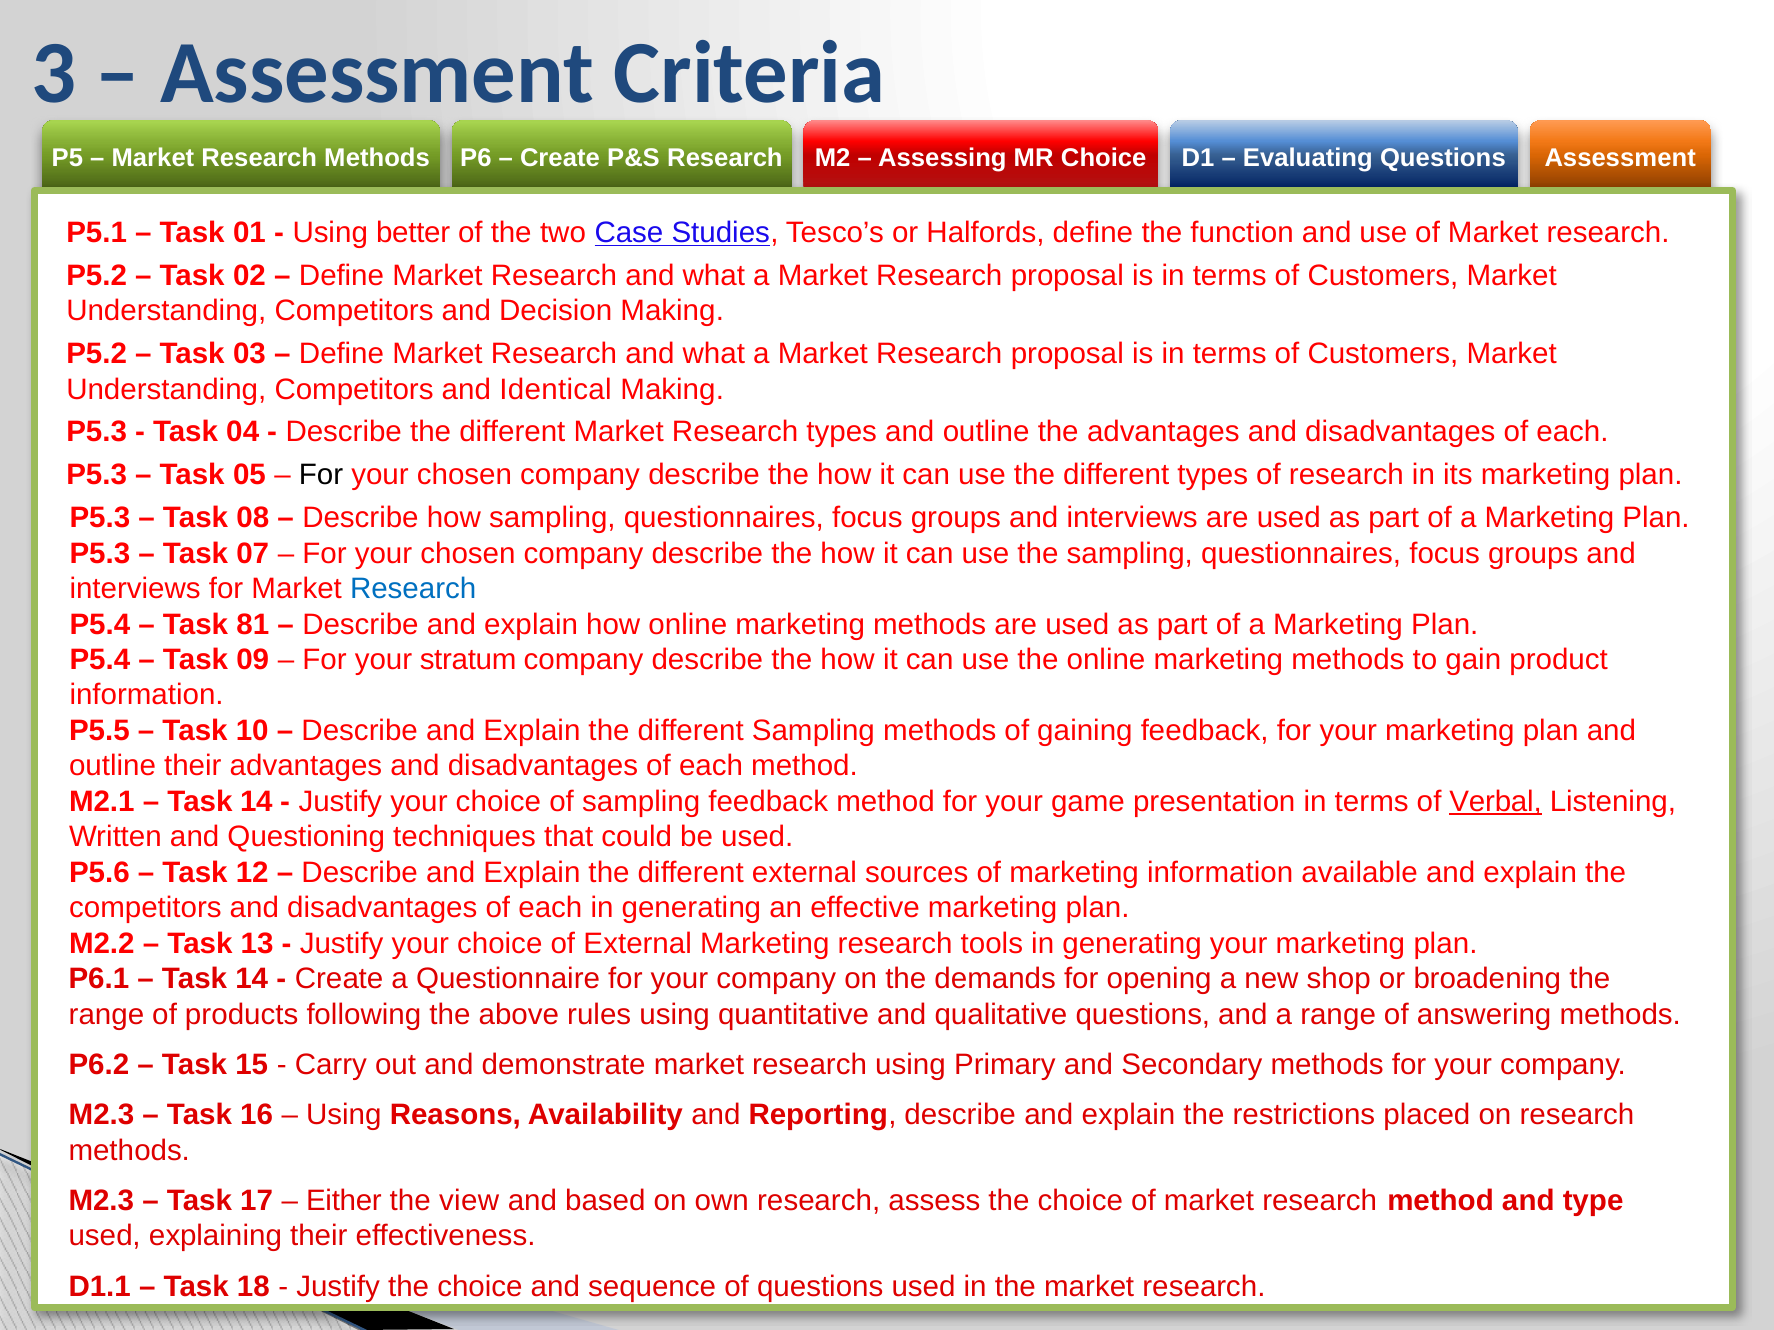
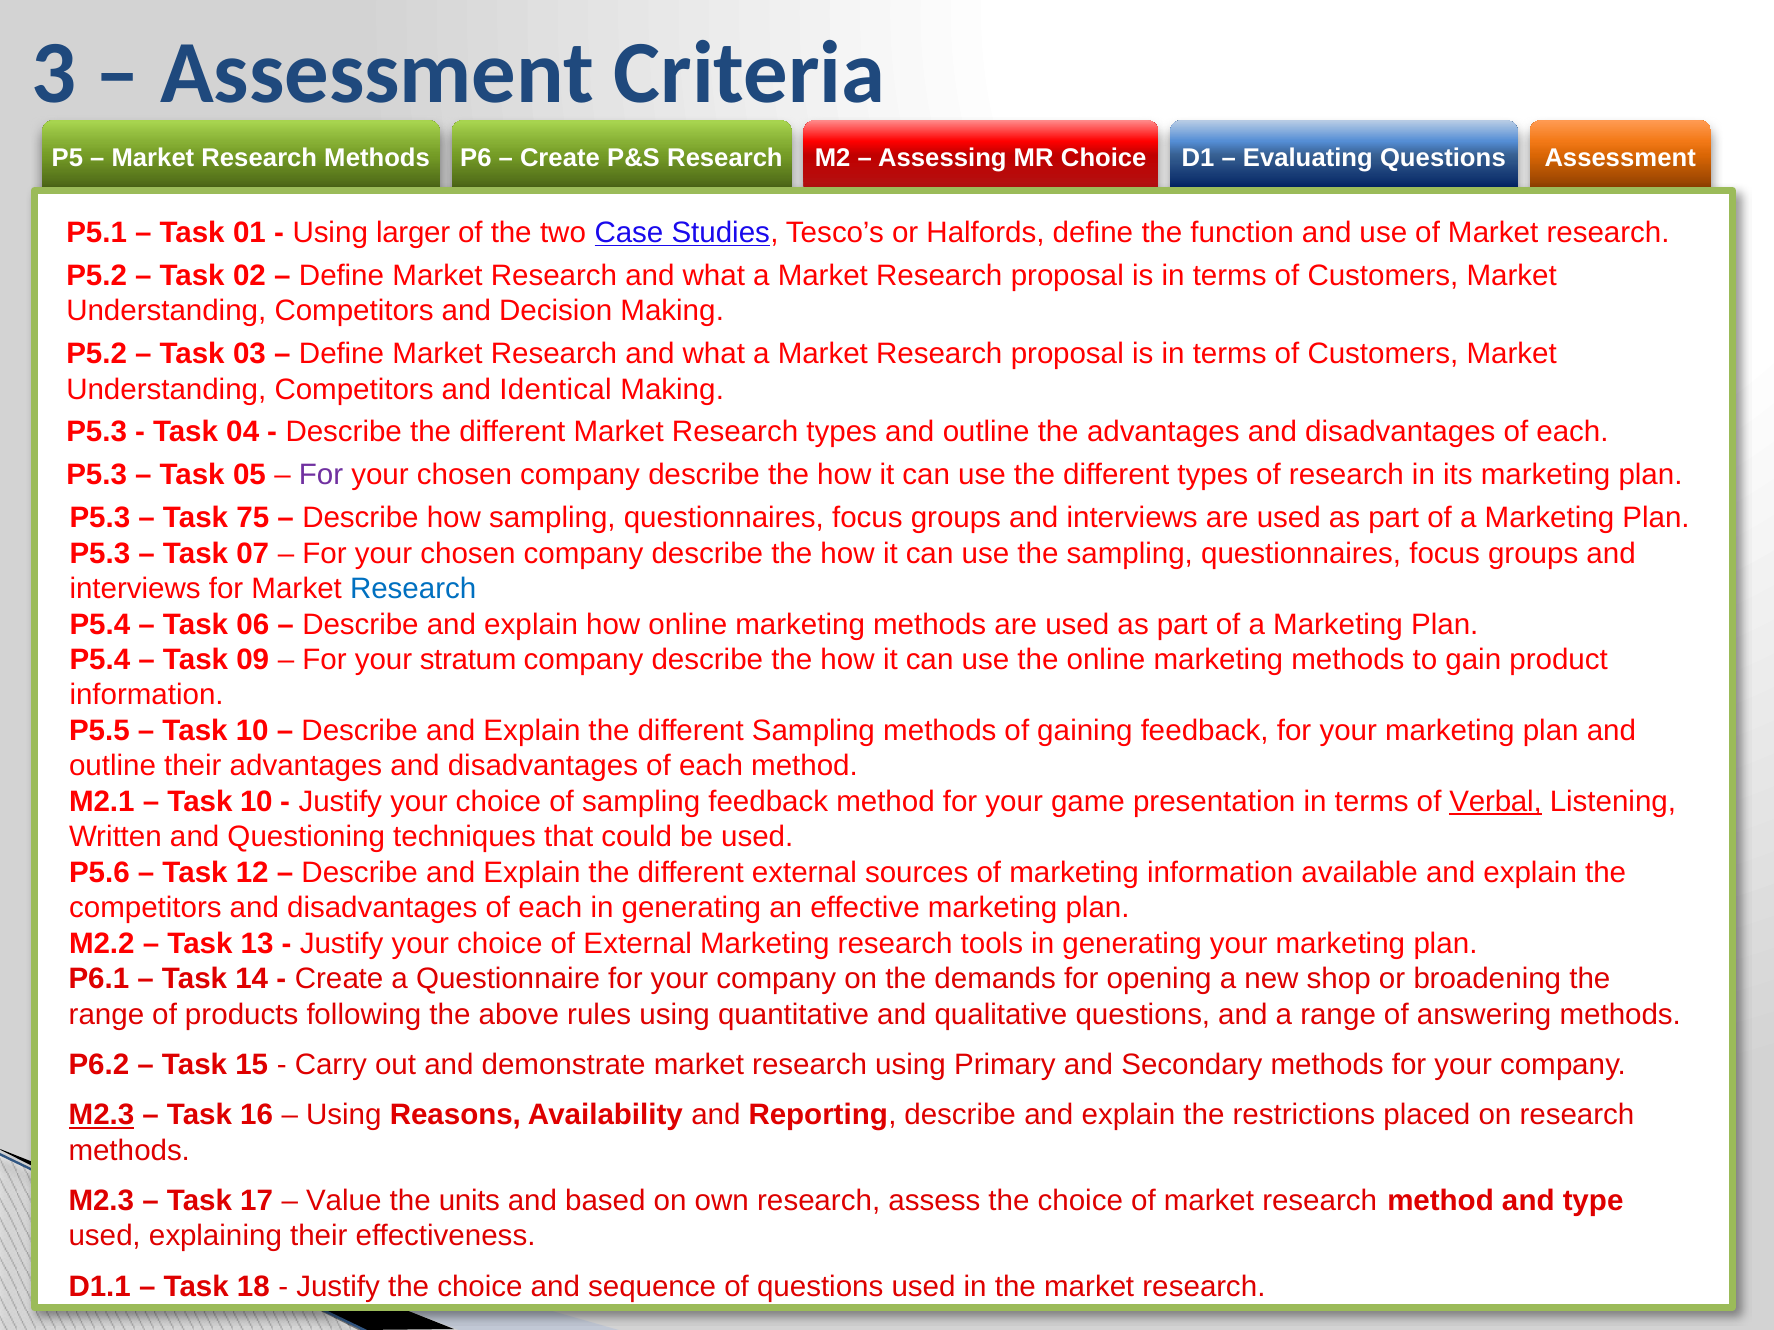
better: better -> larger (413, 233)
For colour: black -> purple (321, 475)
08: 08 -> 75 (253, 518)
81: 81 -> 06 (253, 624)
14: 14 -> 10 (256, 802)
M2.3 underline: none -> present (101, 1115)
Either: Either -> Value (344, 1201)
view: view -> units (469, 1201)
